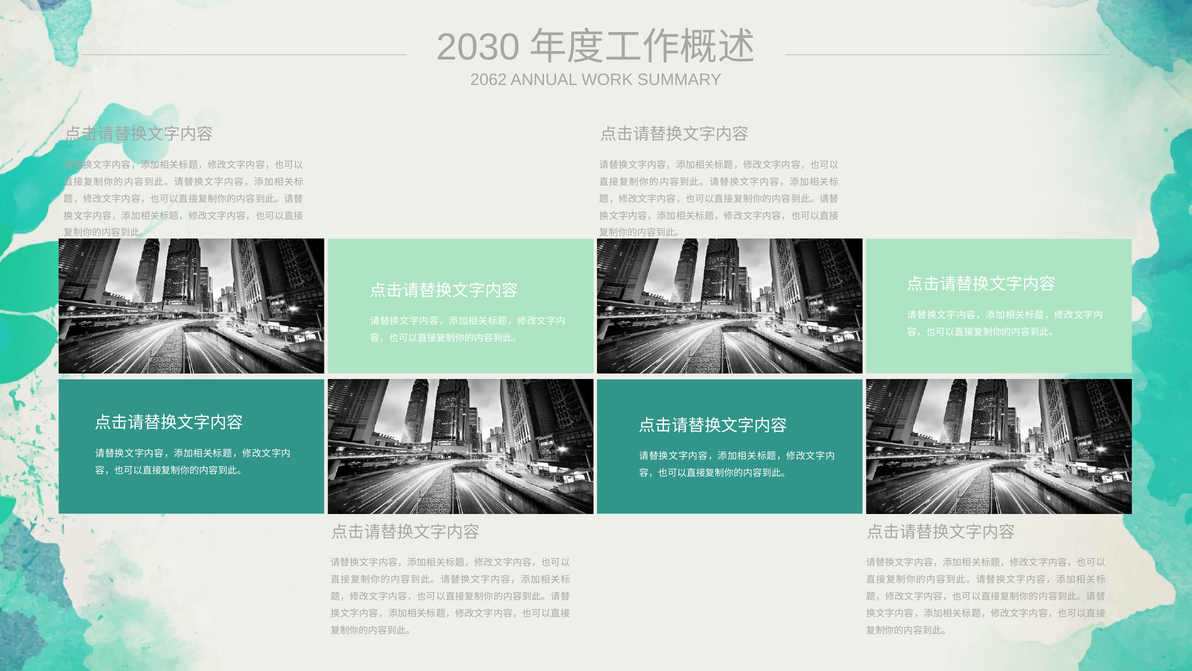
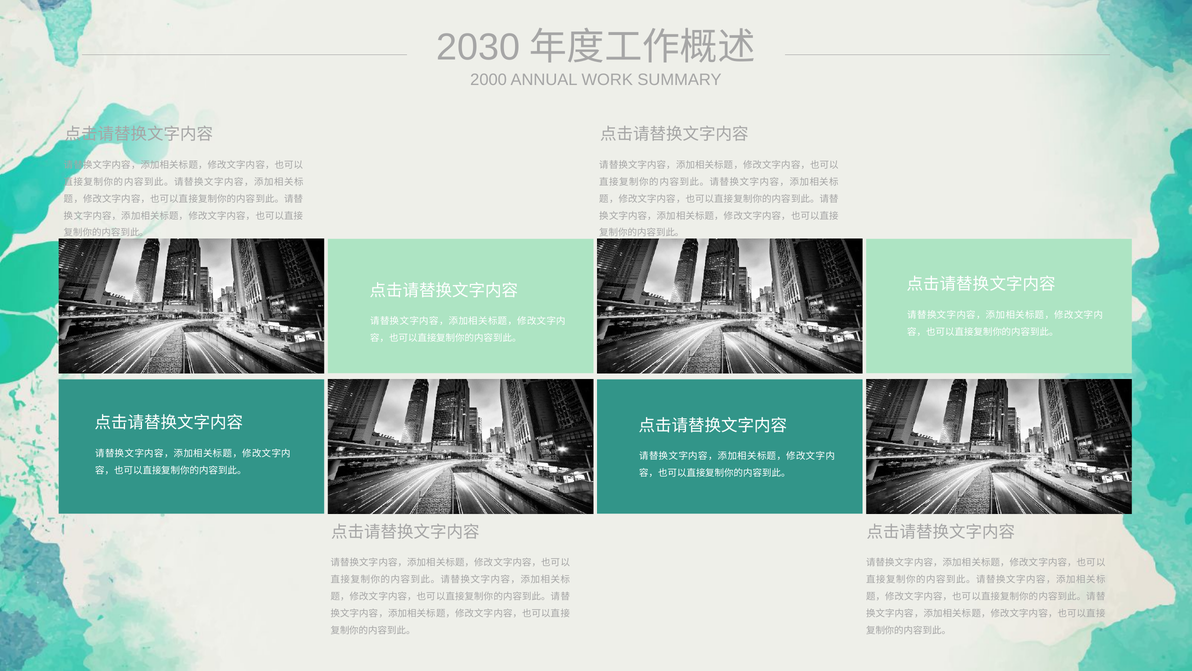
2062: 2062 -> 2000 (489, 80)
